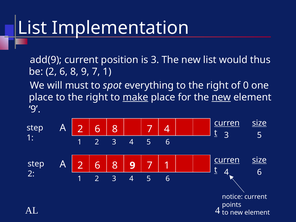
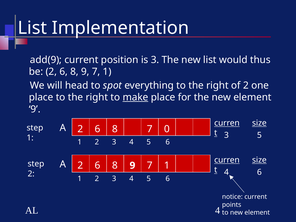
must: must -> head (77, 85)
of 0: 0 -> 2 (246, 85)
new underline: present -> none (221, 97)
7 4: 4 -> 0 (167, 129)
